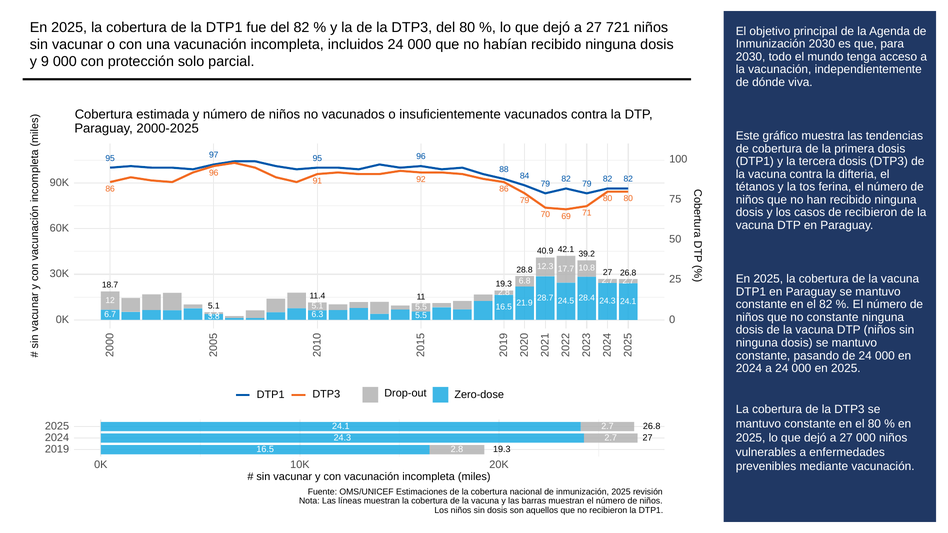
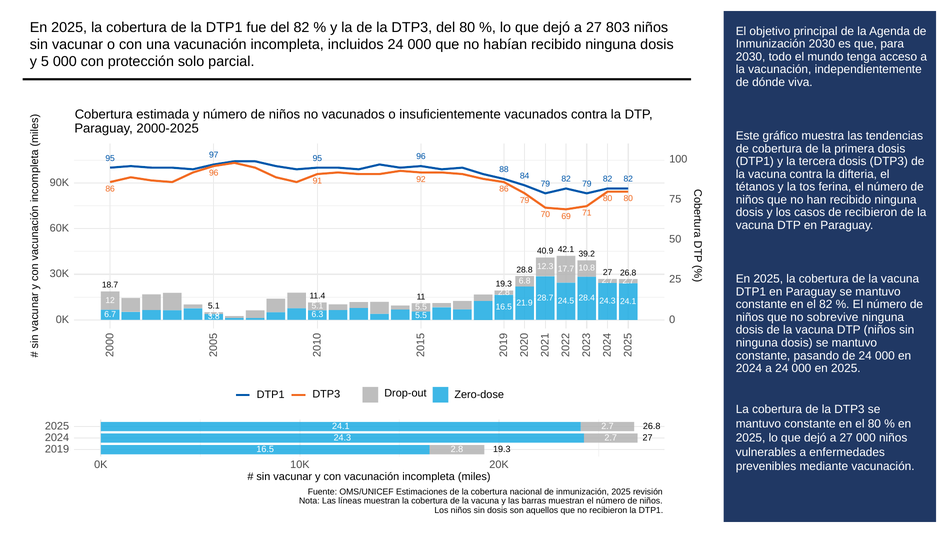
721: 721 -> 803 (618, 27)
y 9: 9 -> 5 (45, 62)
no constante: constante -> sobrevive (833, 317)
